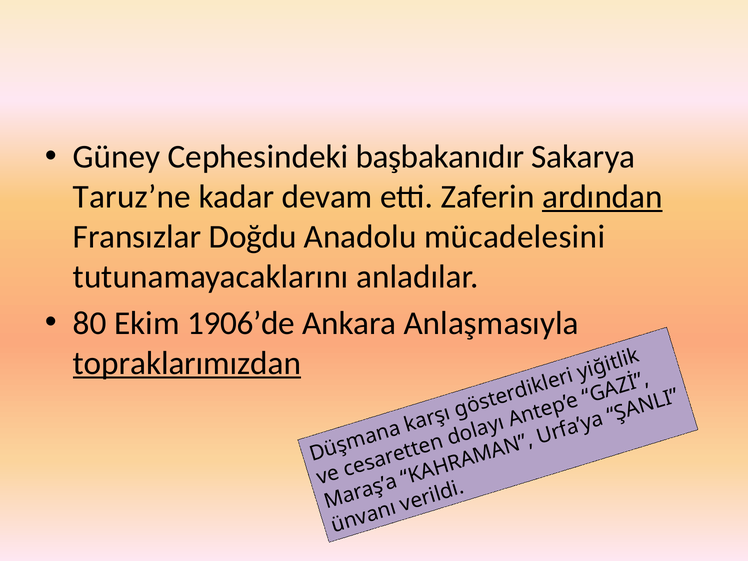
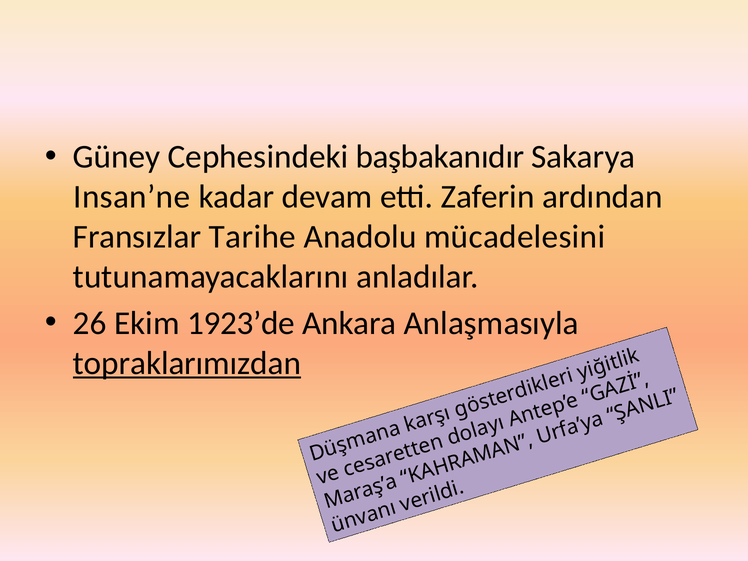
Taruz’ne: Taruz’ne -> Insan’ne (132, 197)
ardından underline: present -> none (602, 197)
Doğdu: Doğdu -> Tarihe (252, 237)
80: 80 -> 26 (90, 323)
1906’de: 1906’de -> 1923’de (241, 323)
